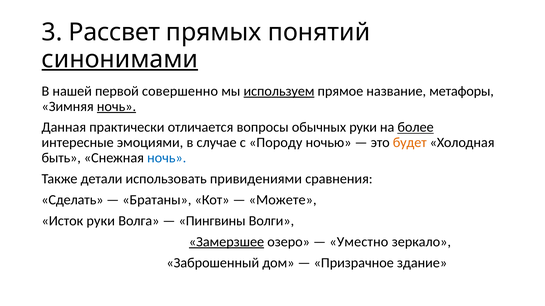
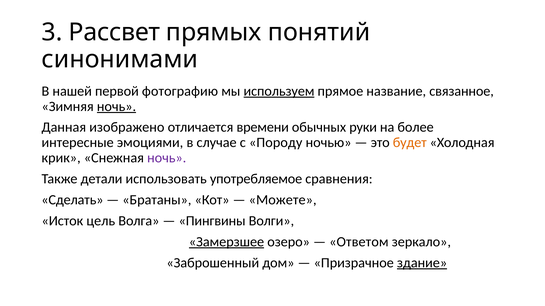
синонимами underline: present -> none (120, 59)
совершенно: совершенно -> фотографию (180, 91)
метафоры: метафоры -> связанное (462, 91)
практически: практически -> изображено (127, 128)
вопросы: вопросы -> времени (263, 128)
более underline: present -> none (416, 128)
быть: быть -> крик (61, 158)
ночь colour: blue -> purple (167, 158)
привидениями: привидениями -> употребляемое (256, 179)
Исток руки: руки -> цель (101, 221)
Уместно: Уместно -> Ответом (359, 242)
здание underline: none -> present (422, 263)
